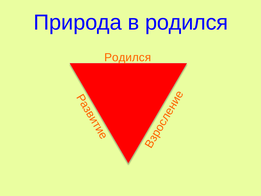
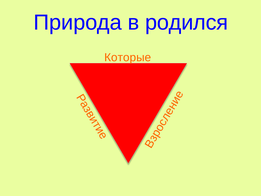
Родился: Родился -> Которые (128, 57)
